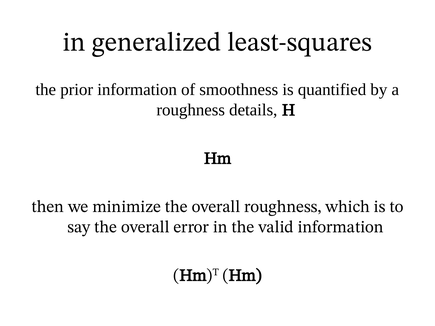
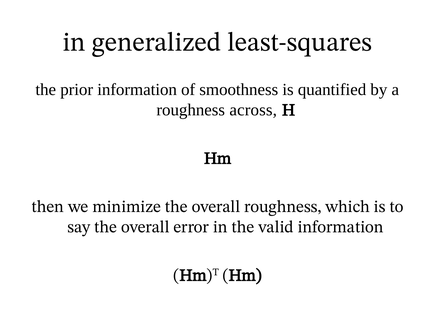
details: details -> across (253, 110)
